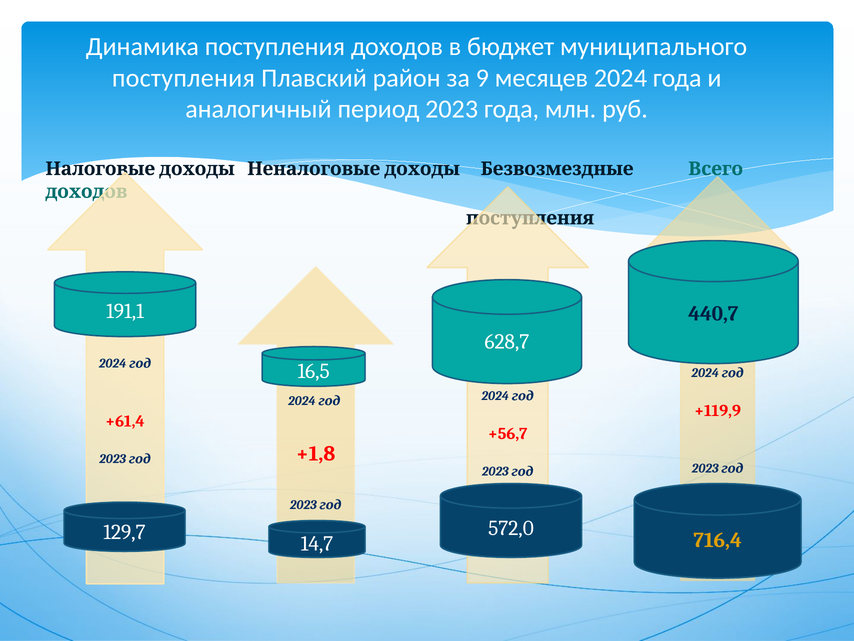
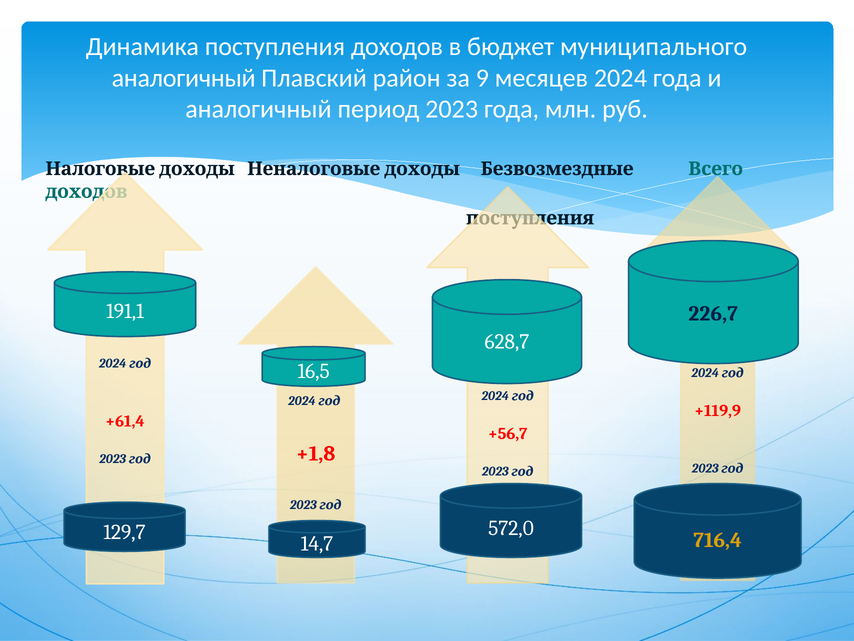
поступления: поступления -> аналогичный (184, 78)
440,7: 440,7 -> 226,7 (713, 314)
